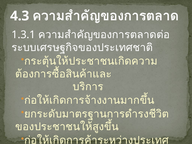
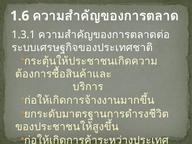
4.3: 4.3 -> 1.6 (20, 16)
